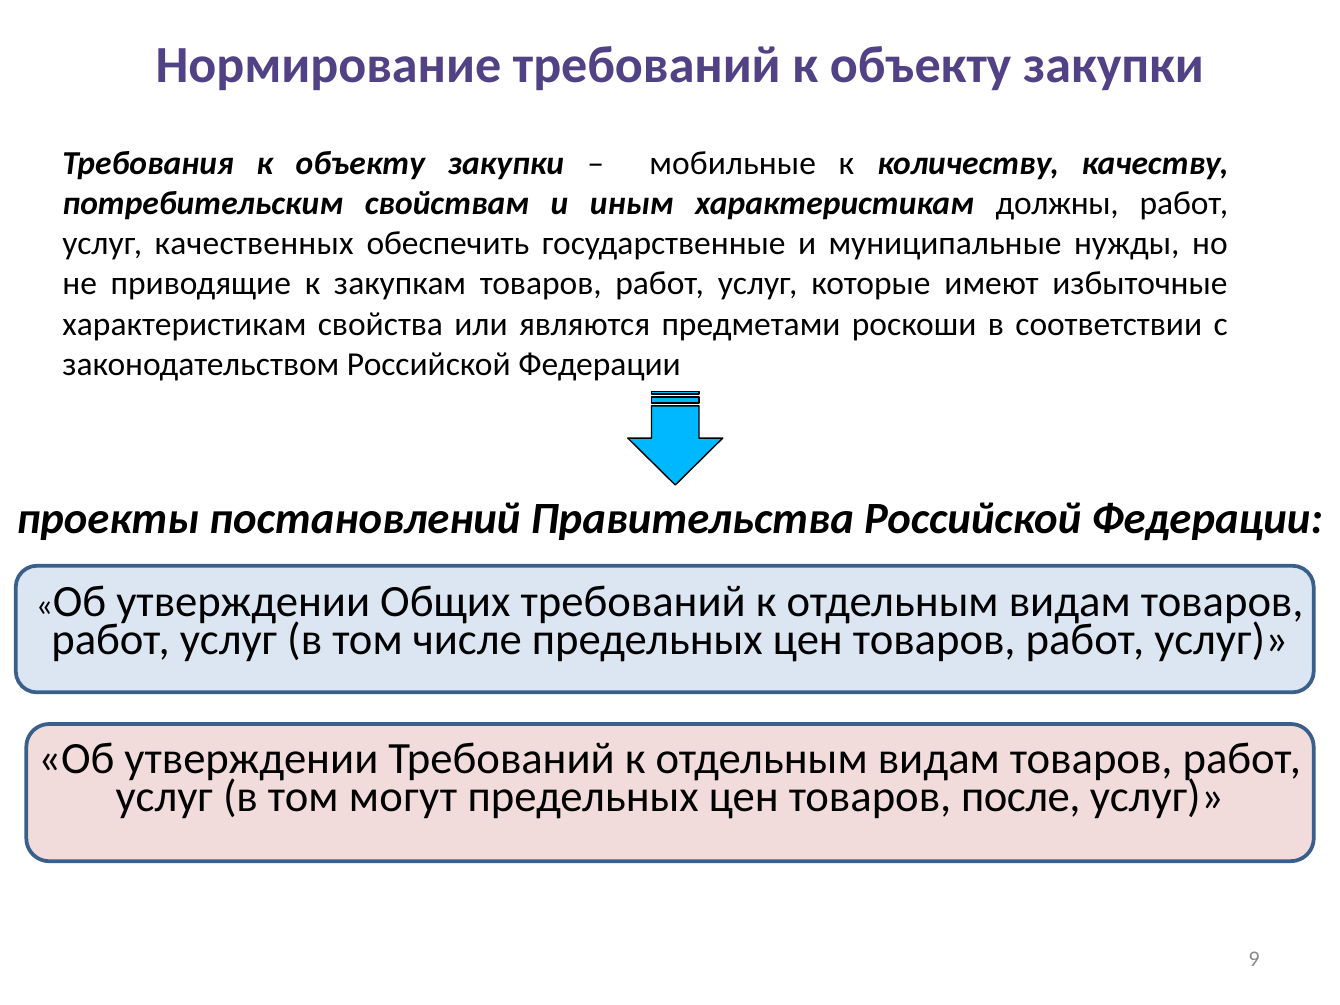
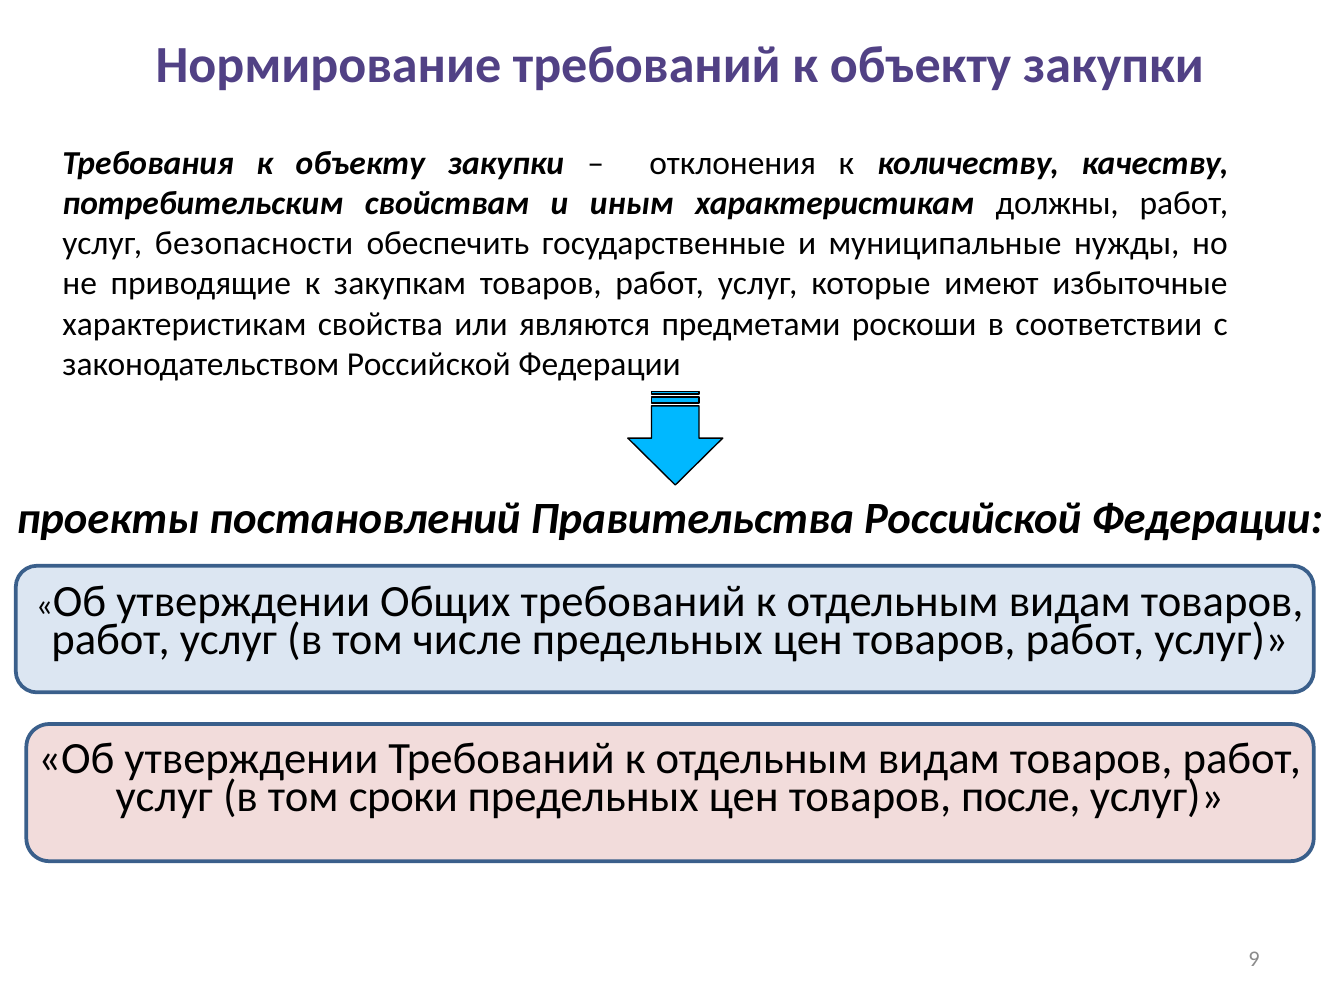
мобильные: мобильные -> отклонения (733, 163)
качественных: качественных -> безопасности (254, 244)
могут: могут -> сроки (403, 797)
